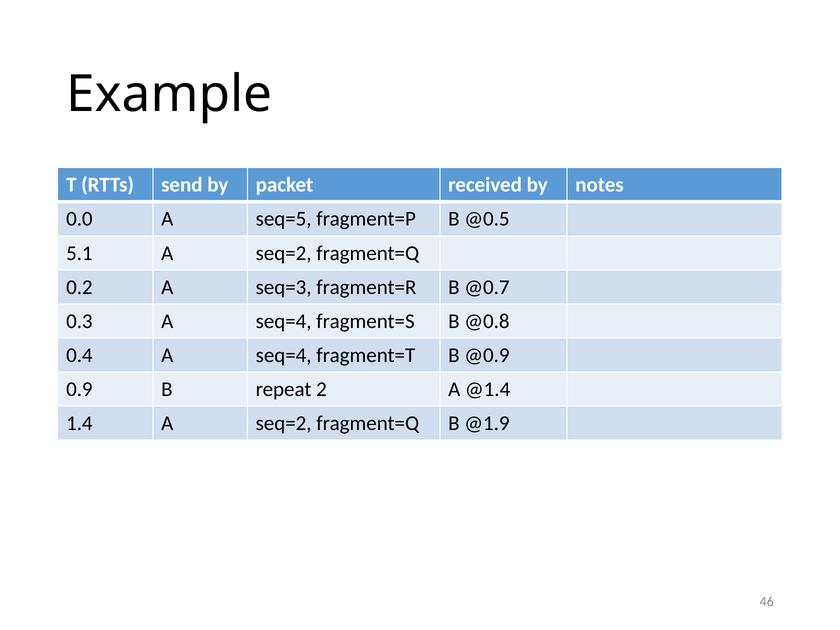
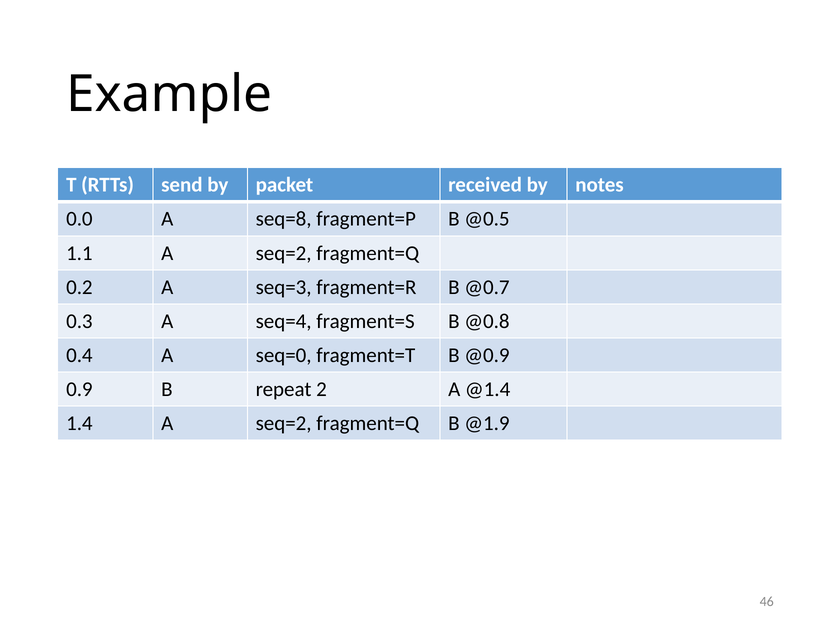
seq=5: seq=5 -> seq=8 (284, 219)
5.1: 5.1 -> 1.1 (79, 253)
0.4 A seq=4: seq=4 -> seq=0 (284, 355)
